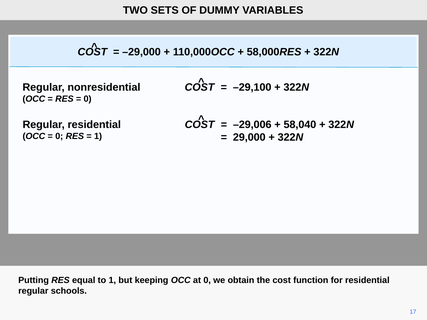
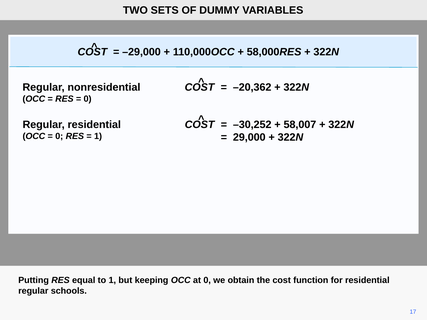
–29,100: –29,100 -> –20,362 (252, 87)
–29,006: –29,006 -> –30,252 (252, 125)
58,040: 58,040 -> 58,007 (300, 125)
